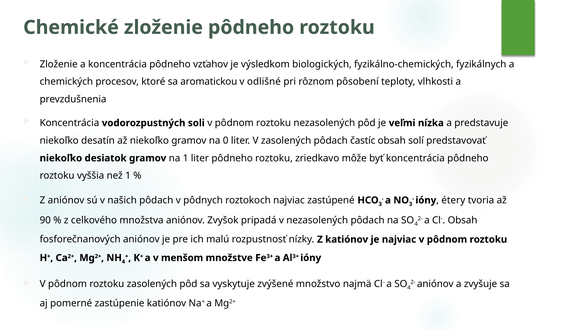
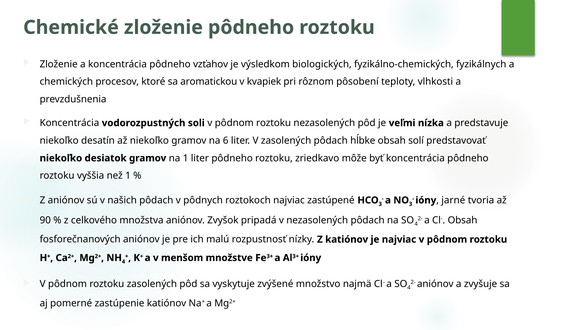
odlišné: odlišné -> kvapiek (264, 82)
0: 0 -> 6 (226, 140)
častíc: častíc -> hĺbke (363, 140)
étery: étery -> jarné (453, 200)
